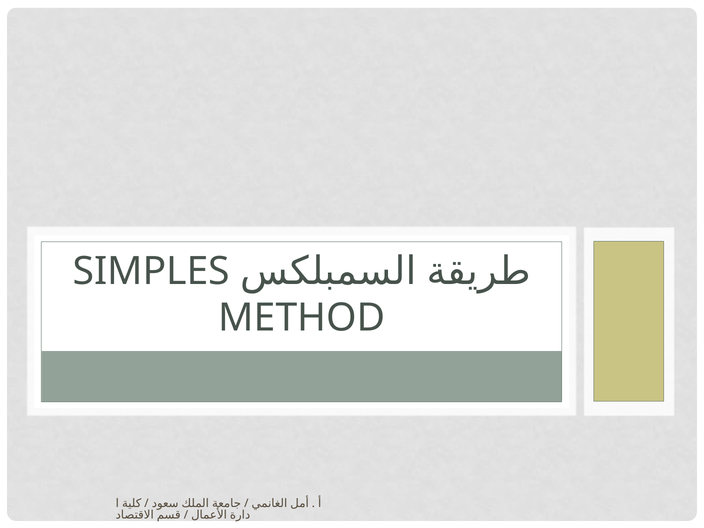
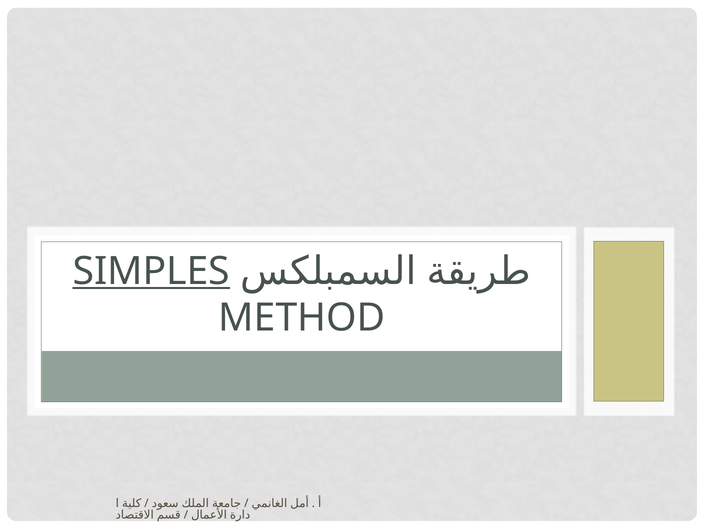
SIMPLES underline: none -> present (151, 271)
